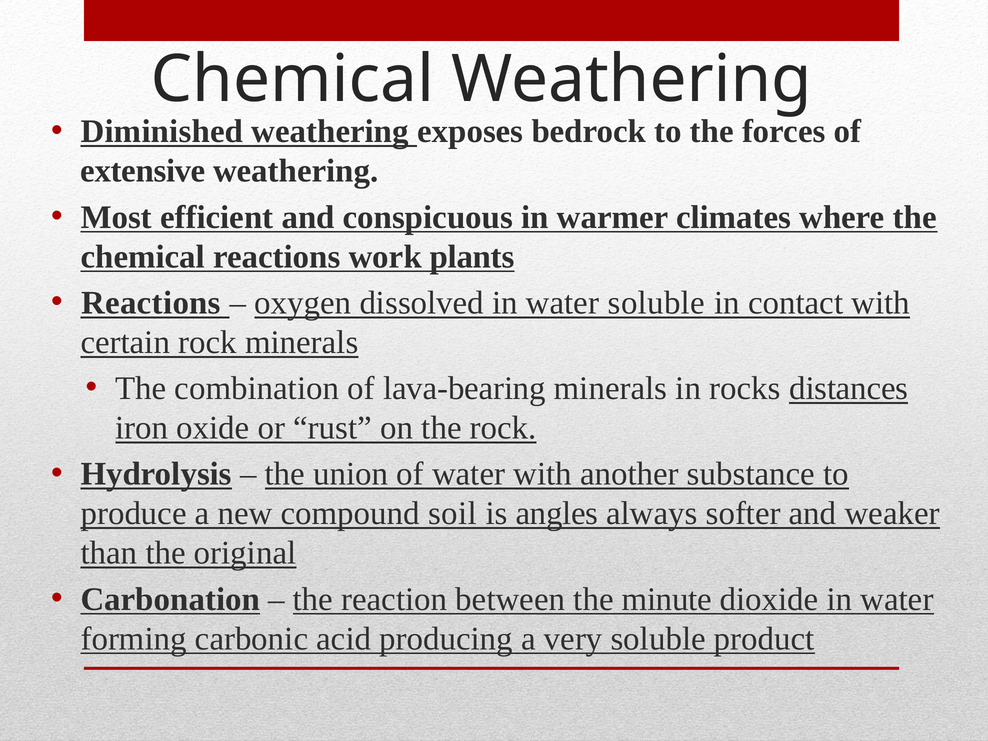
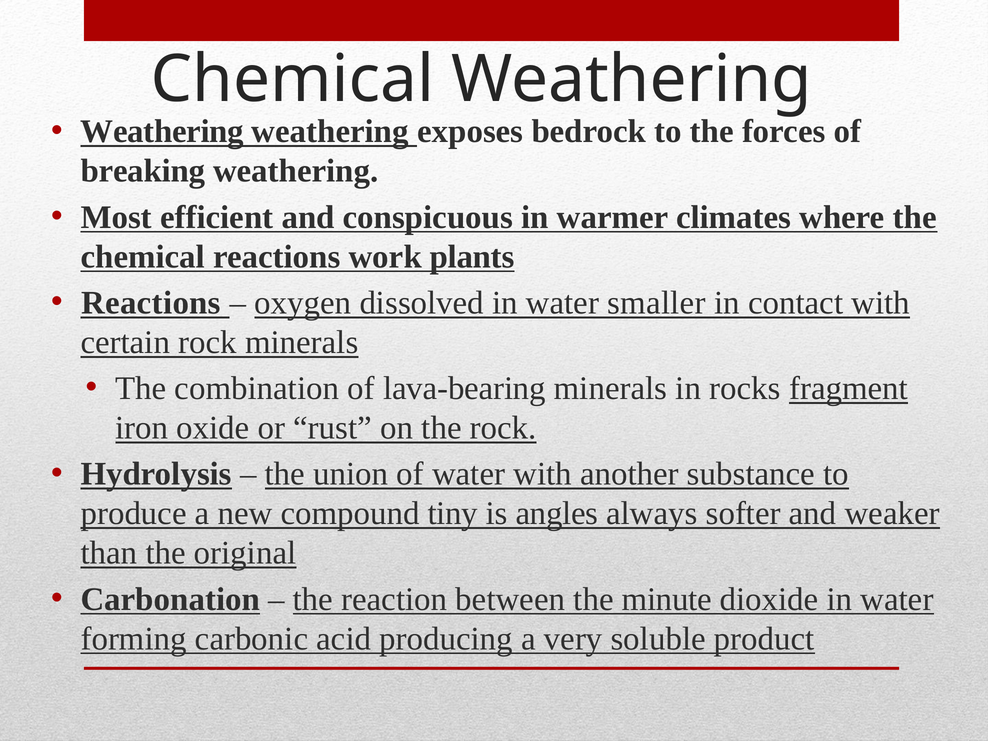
Diminished: Diminished -> Weathering (162, 132)
extensive: extensive -> breaking (143, 171)
water soluble: soluble -> smaller (657, 303)
distances: distances -> fragment (849, 388)
soil: soil -> tiny (453, 514)
